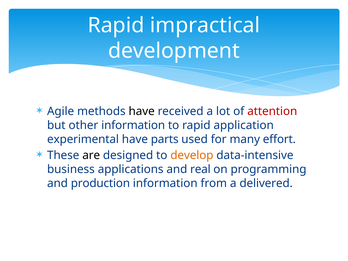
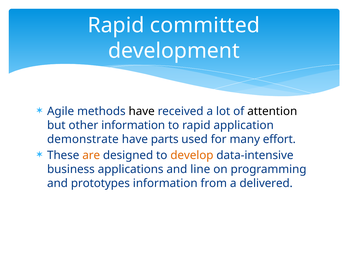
impractical: impractical -> committed (205, 25)
attention colour: red -> black (272, 111)
experimental: experimental -> demonstrate (83, 139)
are colour: black -> orange (91, 155)
real: real -> line (200, 169)
production: production -> prototypes (100, 183)
